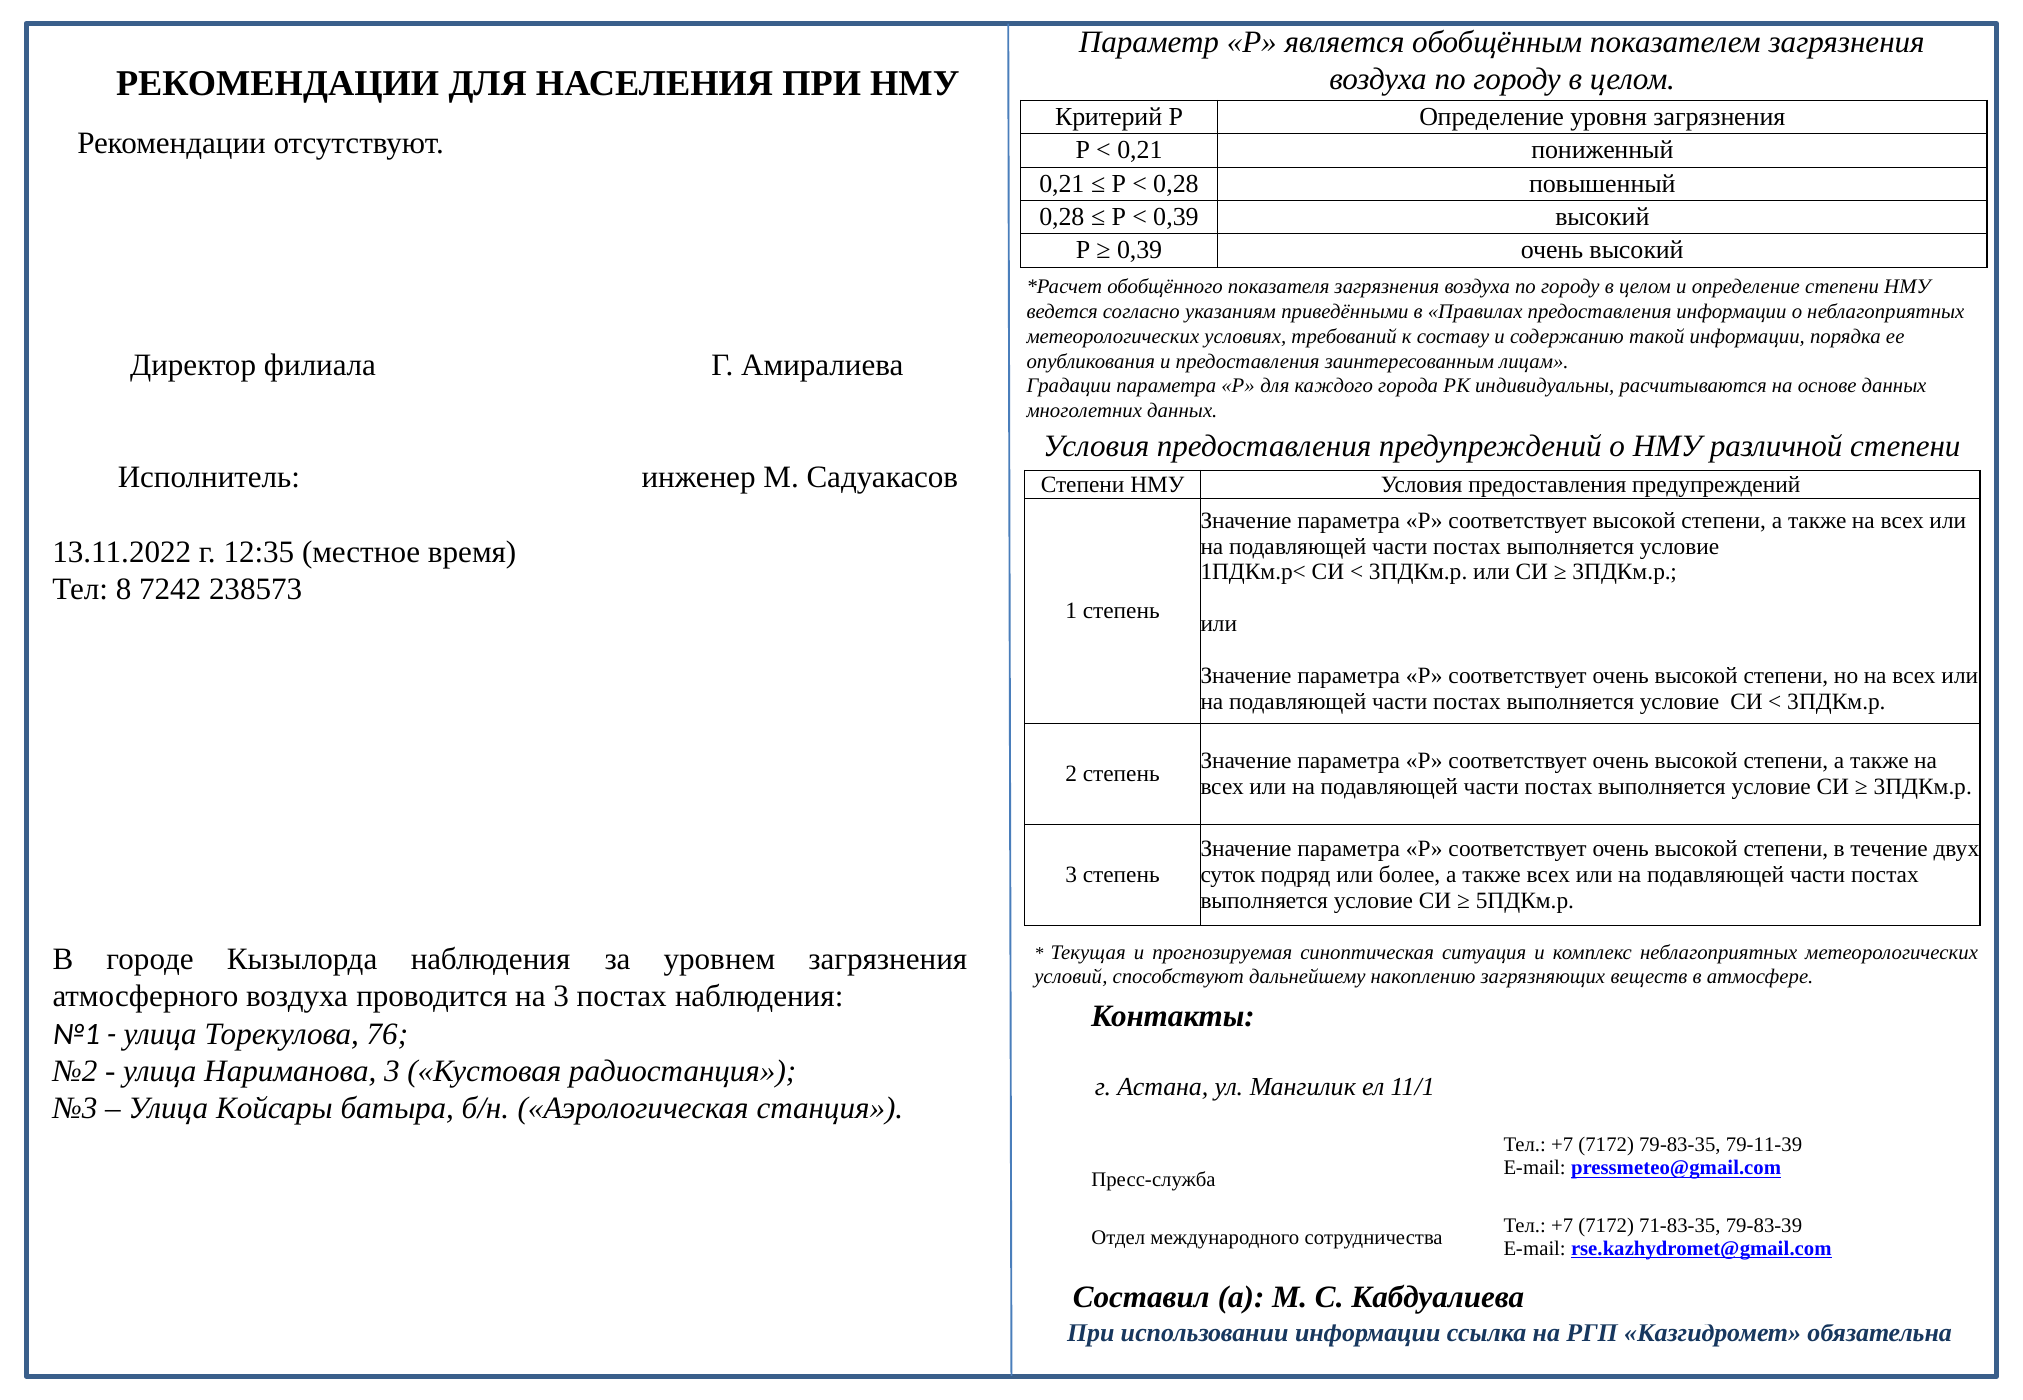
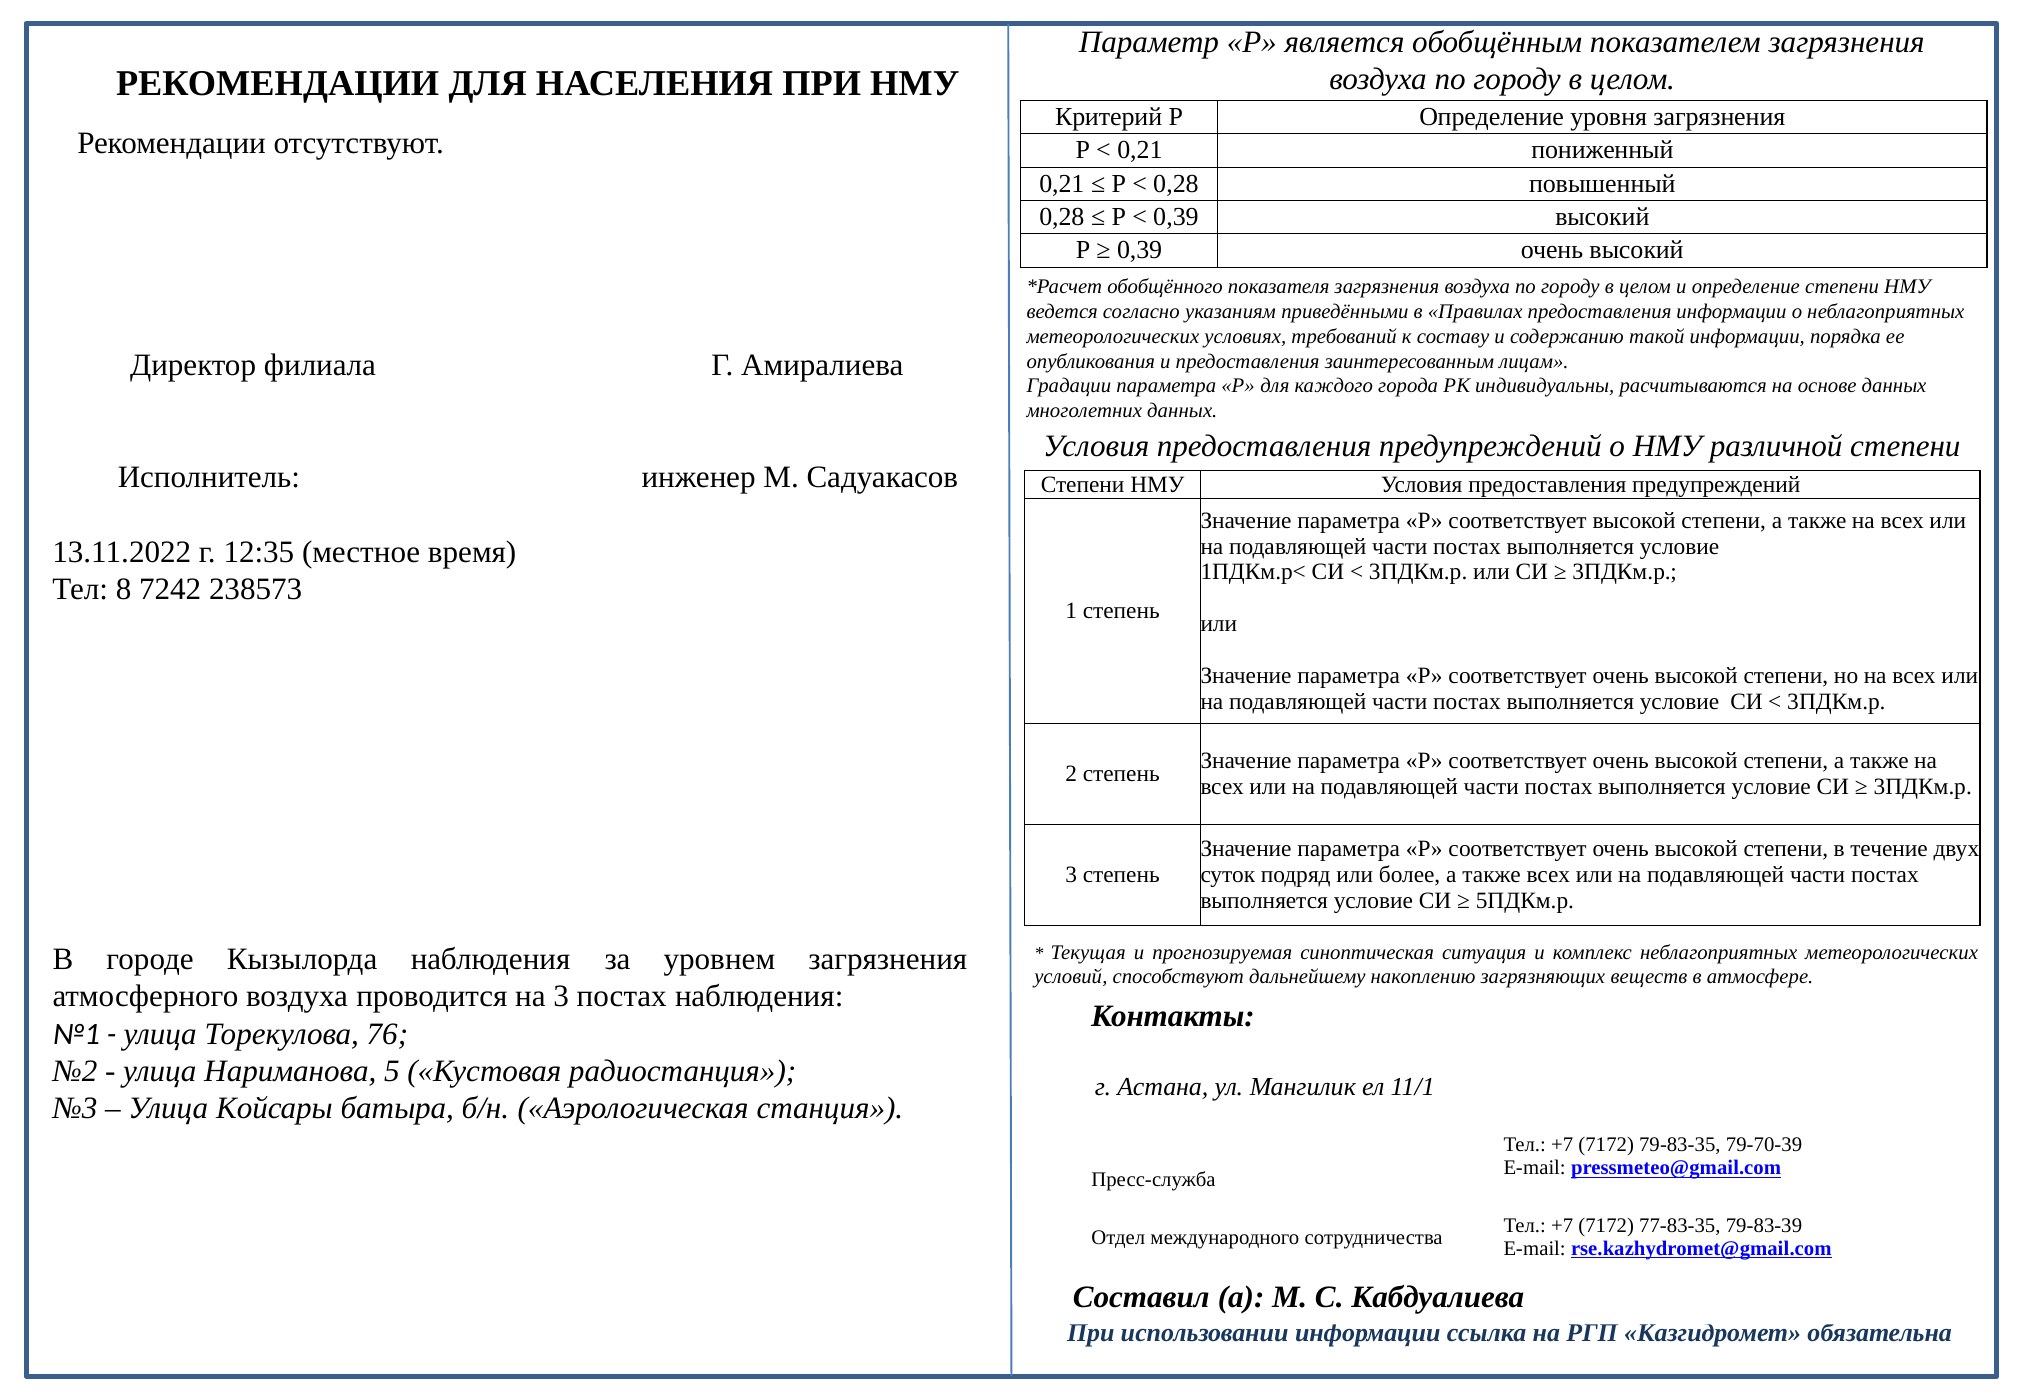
Нариманова 3: 3 -> 5 (392, 1072)
79-11-39: 79-11-39 -> 79-70-39 (1764, 1145)
71-83-35: 71-83-35 -> 77-83-35 (1680, 1226)
